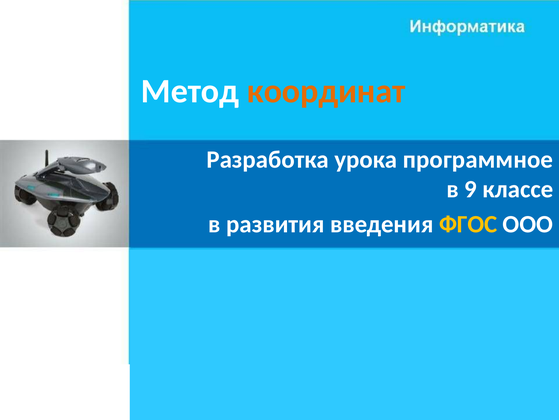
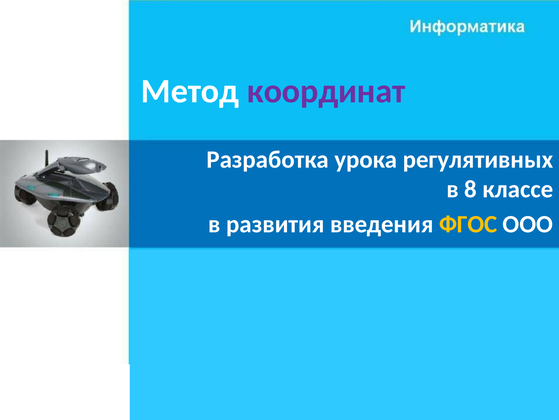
координат colour: orange -> purple (326, 91)
программное: программное -> регулятивных (478, 159)
9: 9 -> 8 (471, 189)
